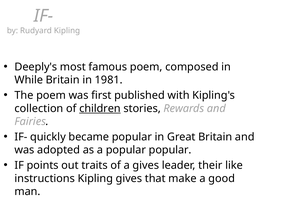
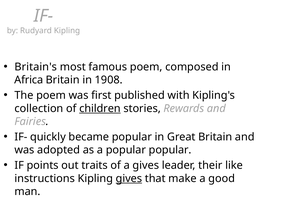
Deeply's: Deeply's -> Britain's (36, 67)
While: While -> Africa (29, 80)
1981: 1981 -> 1908 (109, 80)
gives underline: none -> present (129, 178)
